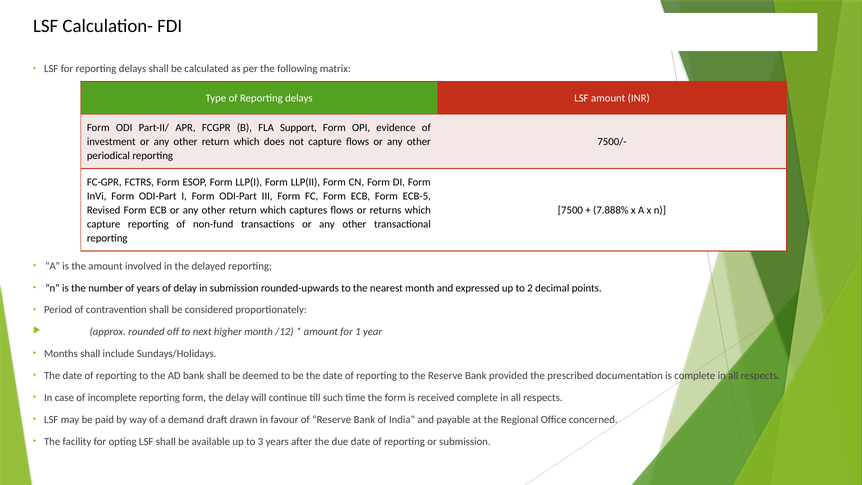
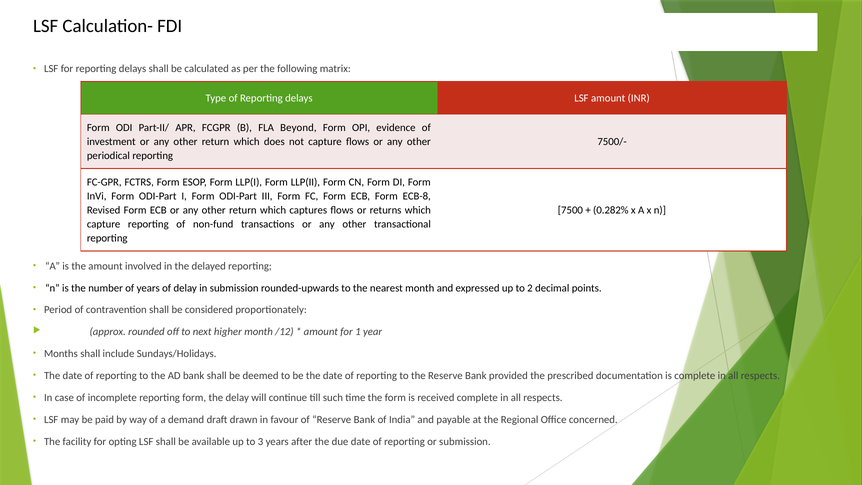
Support: Support -> Beyond (298, 128)
ECB-5: ECB-5 -> ECB-8 (417, 196)
7.888%: 7.888% -> 0.282% (611, 210)
